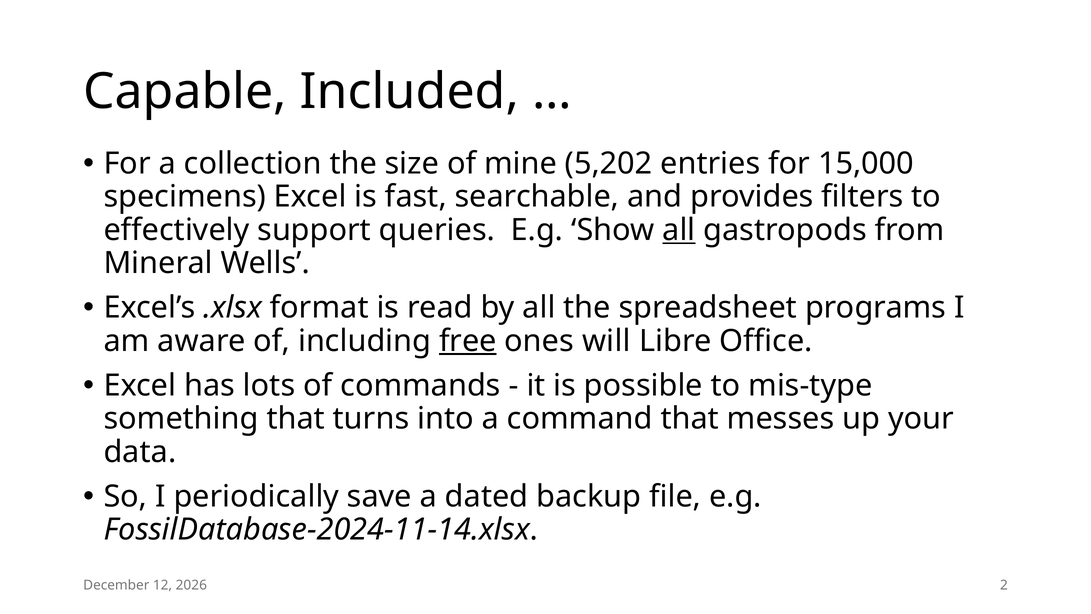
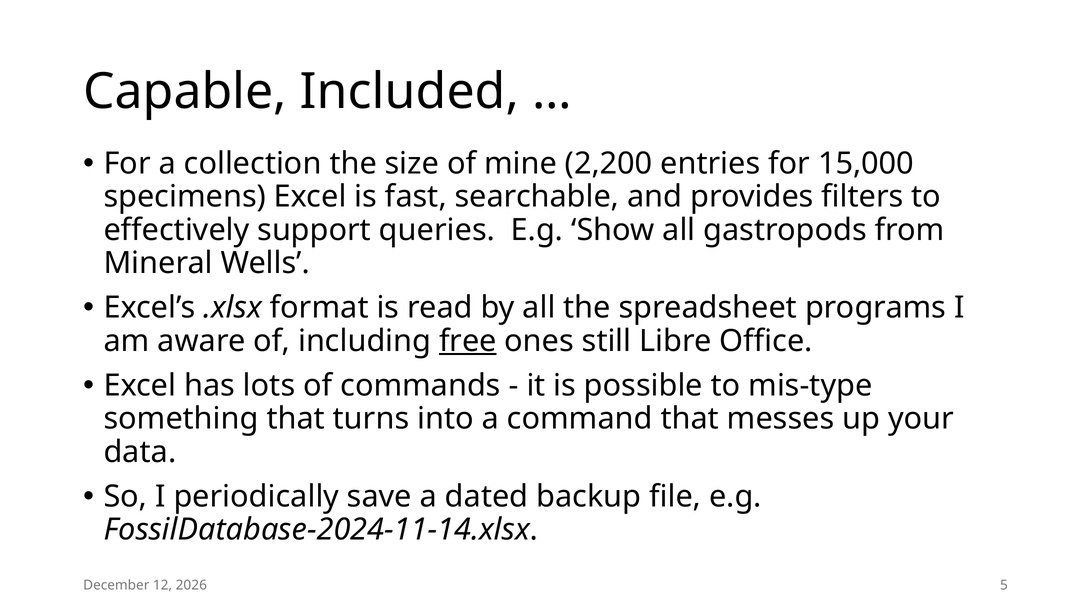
5,202: 5,202 -> 2,200 (609, 164)
all underline: present -> none (679, 230)
will: will -> still (607, 341)
2: 2 -> 5 (1004, 585)
